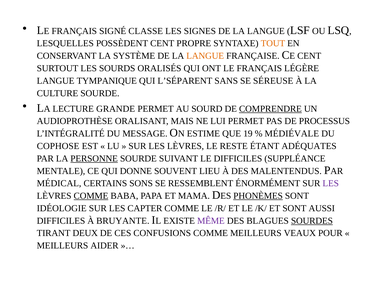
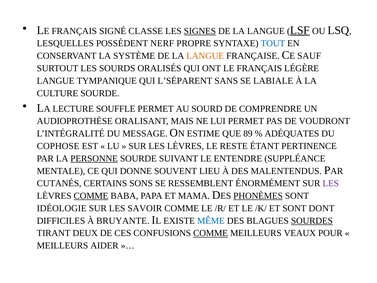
SIGNES underline: none -> present (200, 31)
LSF underline: none -> present (300, 30)
POSSÈDENT CENT: CENT -> NERF (162, 43)
TOUT colour: orange -> blue (273, 43)
CENT: CENT -> SAUF (309, 56)
SÉREUSE: SÉREUSE -> LABIALE (273, 81)
GRANDE: GRANDE -> SOUFFLE (116, 109)
COMPRENDRE underline: present -> none (270, 109)
PROCESSUS: PROCESSUS -> VOUDRONT (324, 121)
19: 19 -> 89 (248, 133)
MÉDIÉVALE: MÉDIÉVALE -> ADÉQUATES (292, 133)
ADÉQUATES: ADÉQUATES -> PERTINENCE (309, 146)
LE DIFFICILES: DIFFICILES -> ENTENDRE (238, 158)
MÉDICAL: MÉDICAL -> CUTANÉS (59, 183)
CAPTER: CAPTER -> SAVOIR (145, 208)
AUSSI: AUSSI -> DONT (322, 208)
MÊME colour: purple -> blue (211, 221)
COMME underline: none -> present (211, 233)
